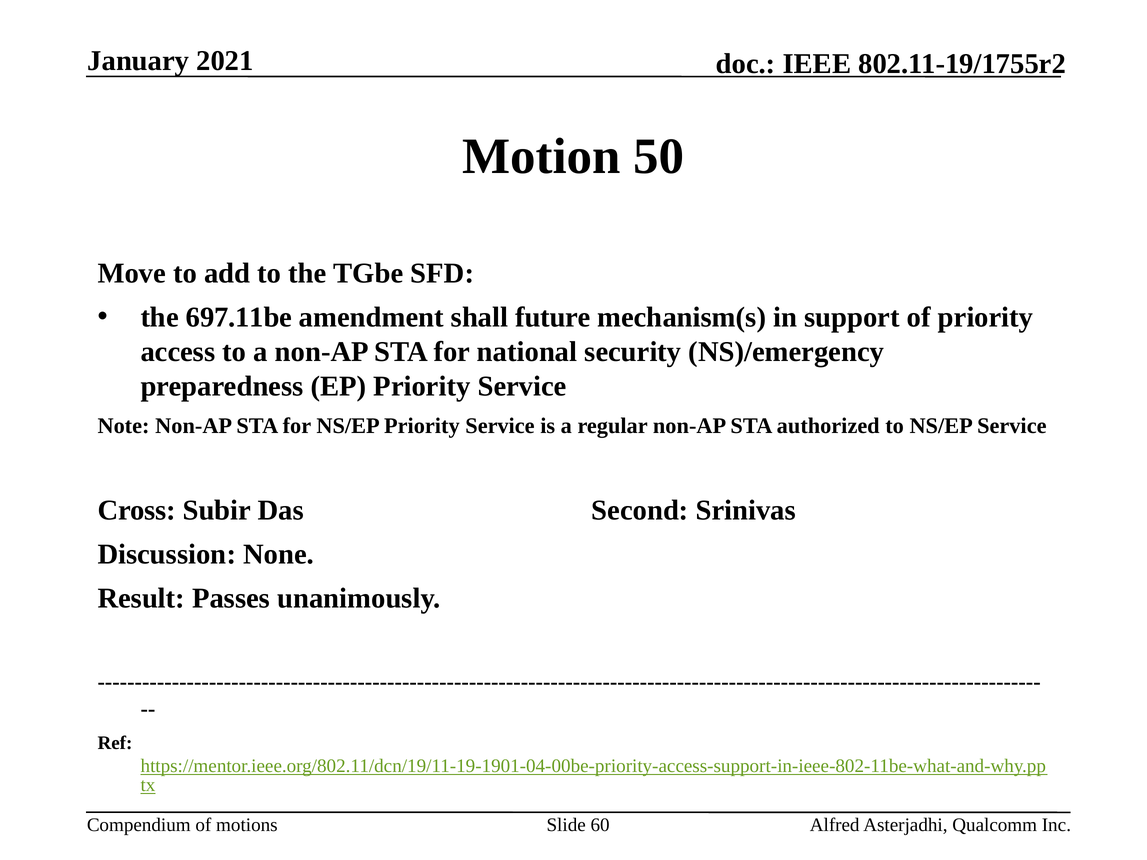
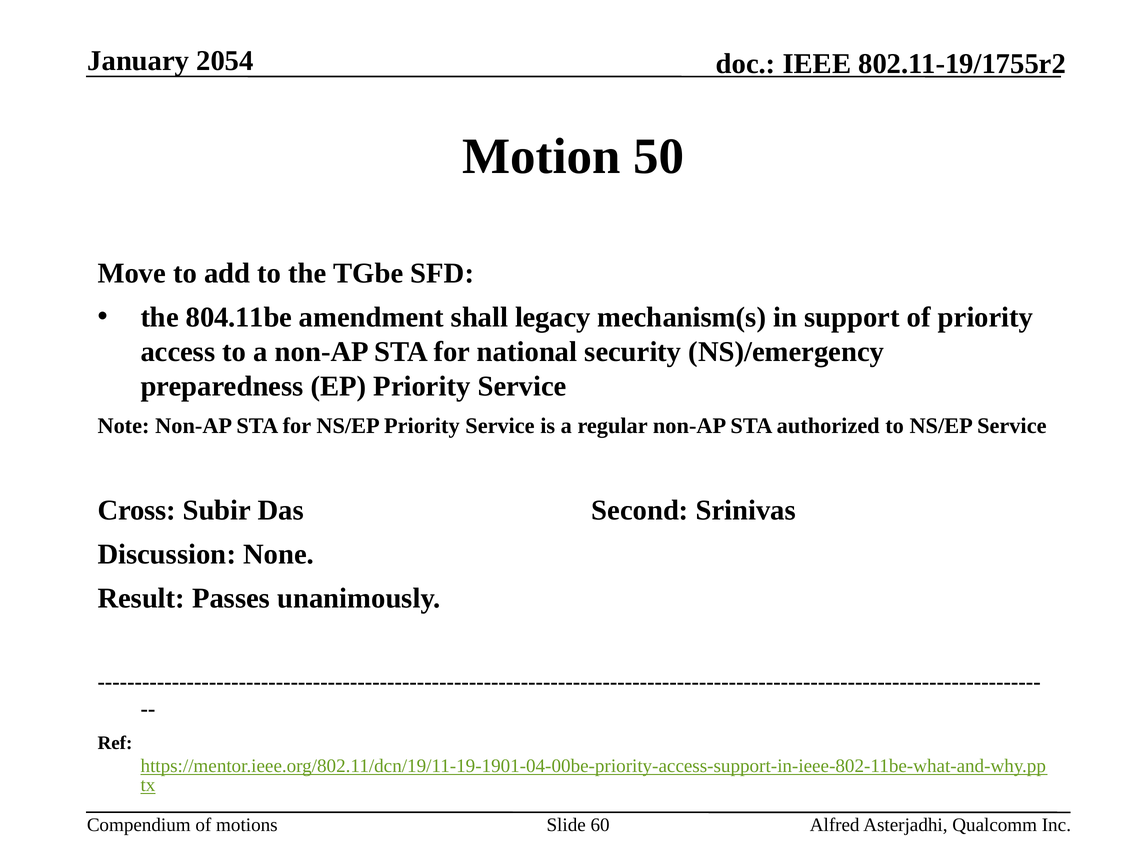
2021: 2021 -> 2054 (225, 61)
697.11be: 697.11be -> 804.11be (239, 317)
future: future -> legacy (553, 317)
